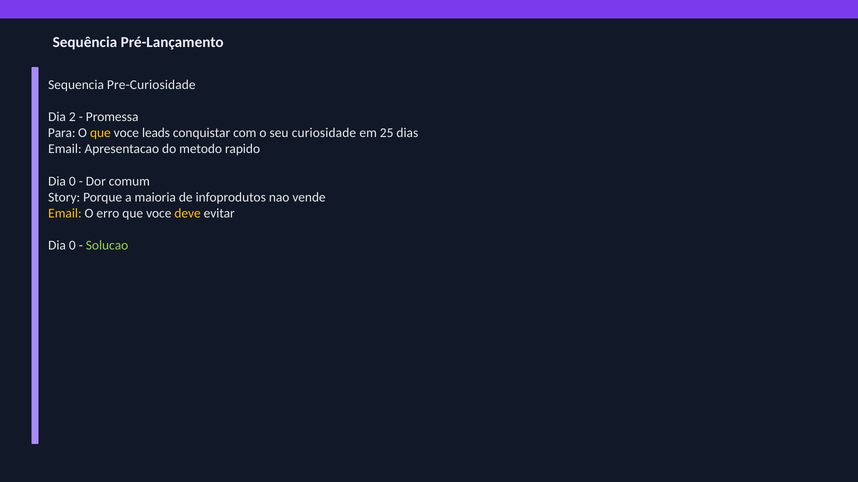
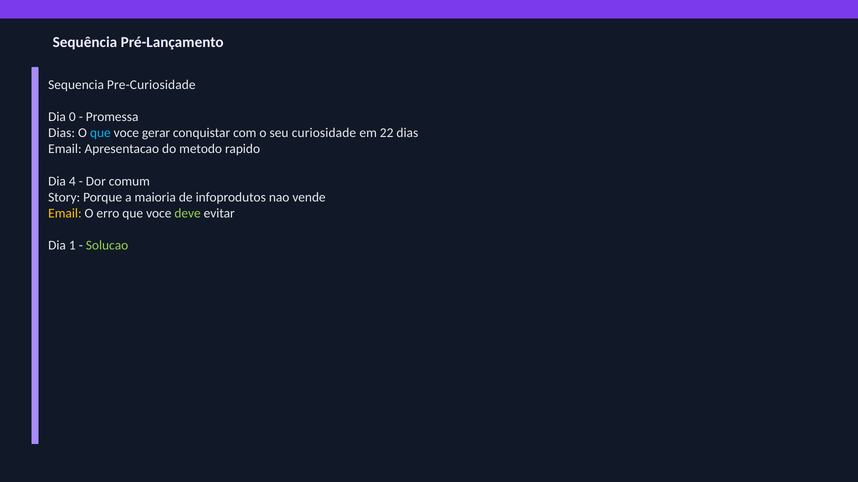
2: 2 -> 0 (72, 117)
Para: Para -> Dias (62, 133)
que colour: yellow -> light blue (100, 133)
leads: leads -> gerar (156, 133)
25: 25 -> 22 (387, 133)
0: 0 -> 4 (72, 181)
deve colour: yellow -> light green (188, 214)
0: 0 -> 1 (72, 246)
